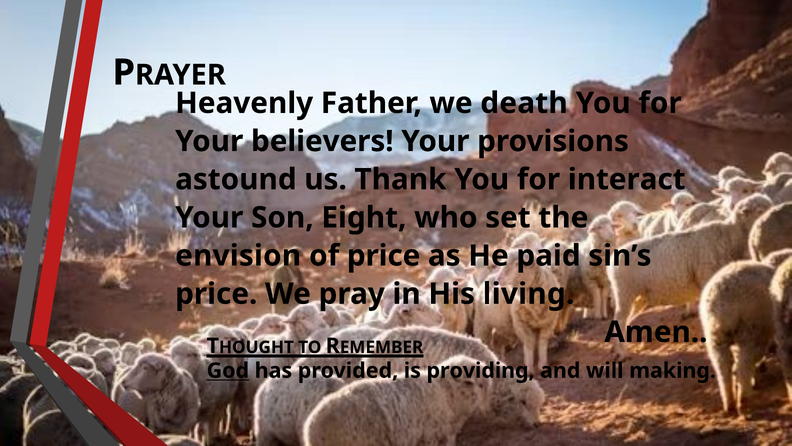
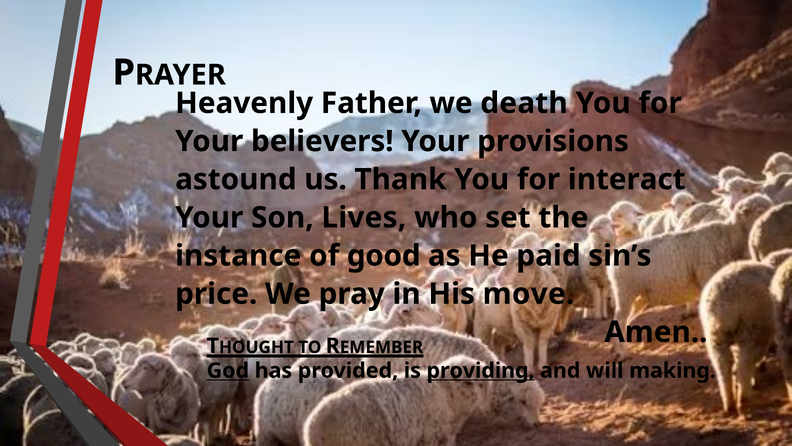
Eight: Eight -> Lives (364, 217)
envision: envision -> instance (238, 256)
of price: price -> good (384, 256)
living: living -> move (528, 294)
providing underline: none -> present (481, 370)
